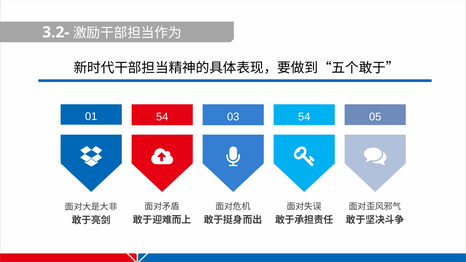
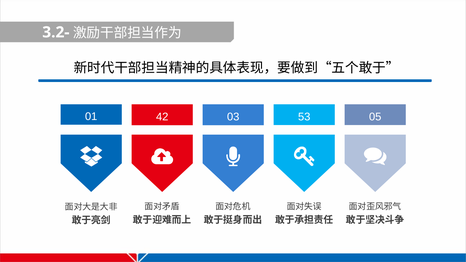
01 54: 54 -> 42 (162, 117)
03 54: 54 -> 53 (304, 117)
